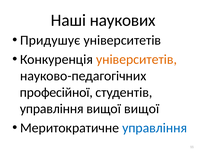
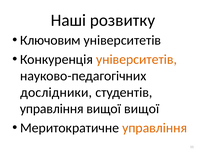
наукових: наукових -> розвитку (123, 20)
Придушує: Придушує -> Ключовим (50, 40)
професійної: професійної -> дослідники (56, 93)
управління colour: blue -> orange (155, 128)
